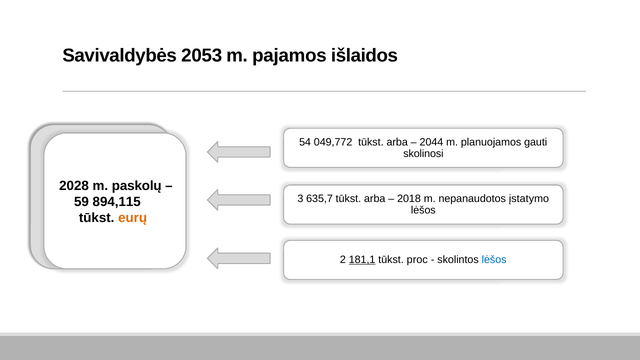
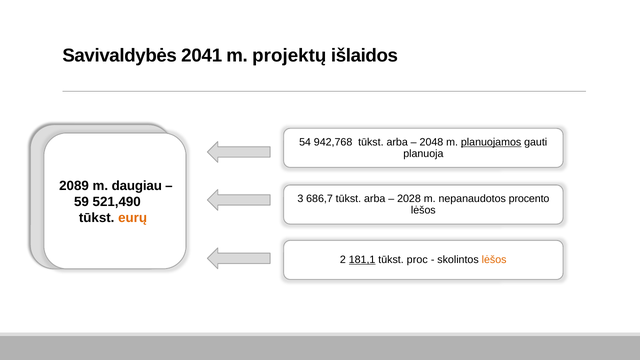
2053: 2053 -> 2041 (202, 56)
pajamos: pajamos -> projektų (289, 56)
049,772: 049,772 -> 942,768 (333, 142)
2044: 2044 -> 2048 (431, 142)
planuojamos underline: none -> present (491, 142)
skolinosi: skolinosi -> planuoja (423, 154)
2028: 2028 -> 2089 (74, 186)
paskolų: paskolų -> daugiau (137, 186)
635,7: 635,7 -> 686,7 (319, 199)
2018: 2018 -> 2028 (409, 199)
įstatymo: įstatymo -> procento (529, 199)
894,115: 894,115 -> 521,490 (117, 202)
lėšos colour: blue -> orange (494, 260)
